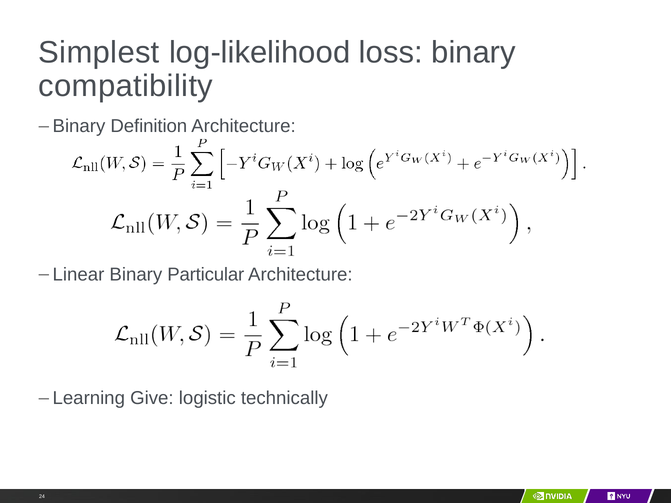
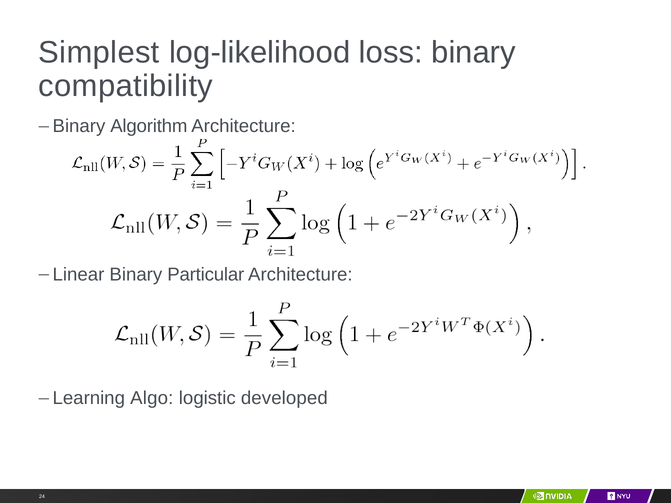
Definition: Definition -> Algorithm (149, 126)
Give: Give -> Algo (152, 398)
technically: technically -> developed (284, 398)
